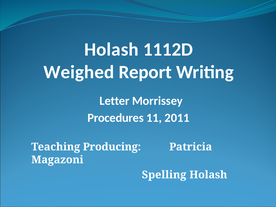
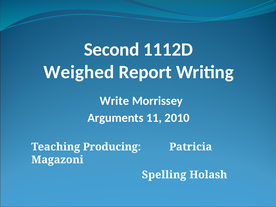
Holash: Holash -> Second (112, 49)
Letter: Letter -> Write (114, 101)
Procedures: Procedures -> Arguments (116, 118)
2011: 2011 -> 2010 (177, 118)
